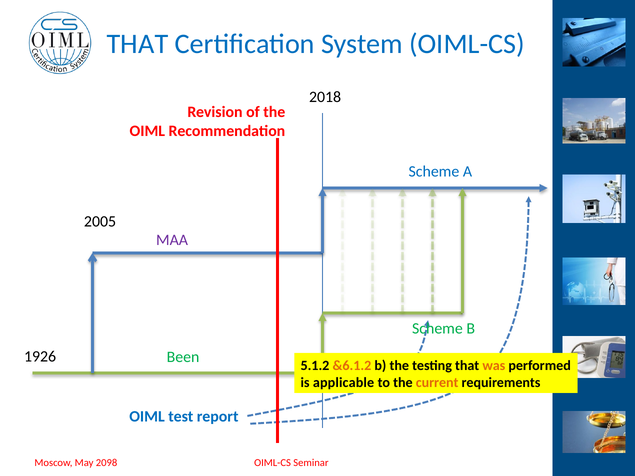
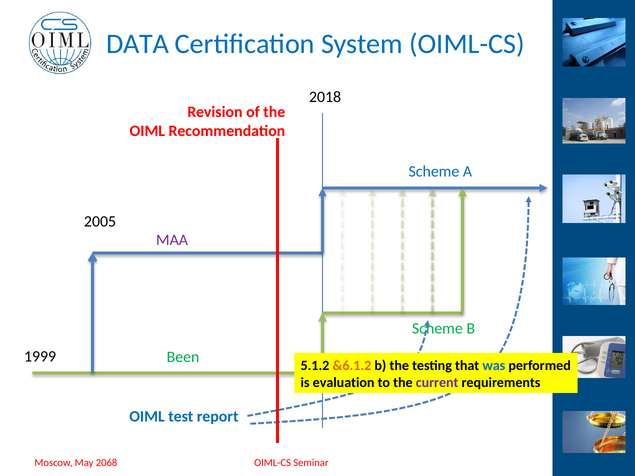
THAT: THAT -> DATA (138, 44)
1926: 1926 -> 1999 (40, 357)
was colour: orange -> blue (494, 366)
applicable: applicable -> evaluation (344, 383)
current colour: orange -> purple (437, 383)
2098: 2098 -> 2068 (107, 463)
